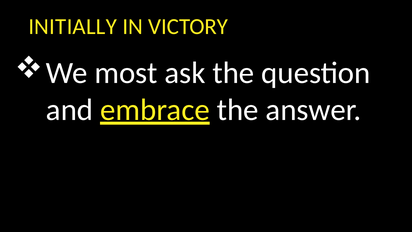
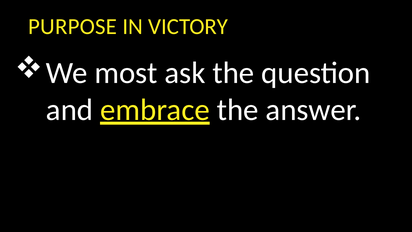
INITIALLY: INITIALLY -> PURPOSE (73, 27)
